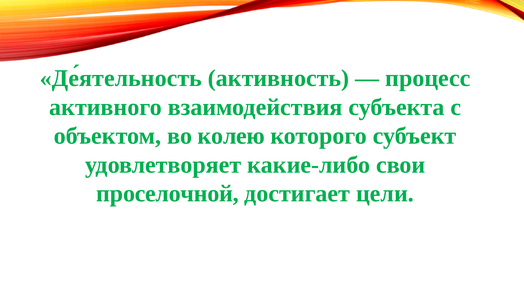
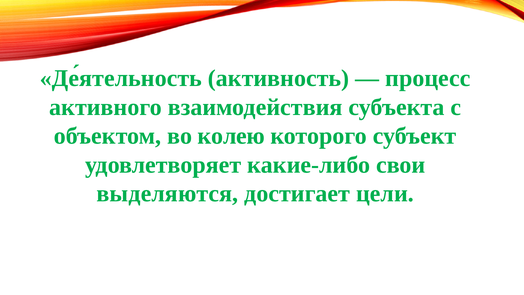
проселочной: проселочной -> выделяются (167, 194)
